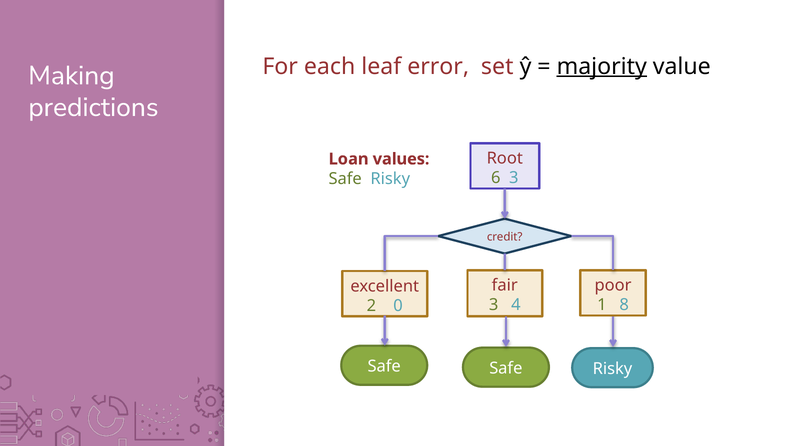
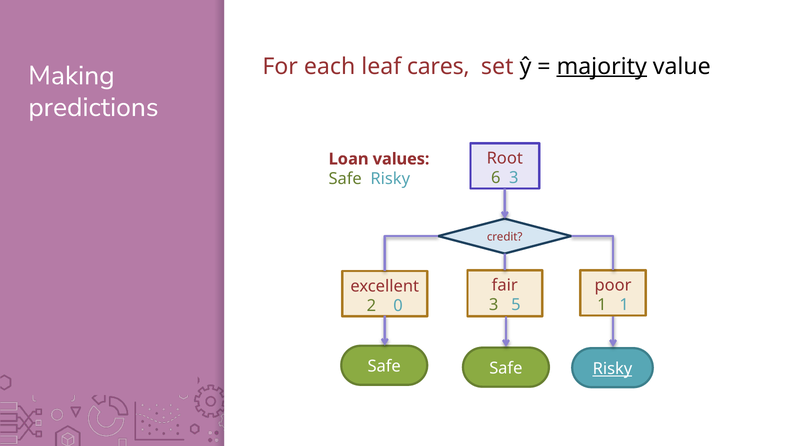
error: error -> cares (438, 66)
4: 4 -> 5 (516, 305)
1 8: 8 -> 1 (624, 305)
Risky underline: none -> present (612, 369)
